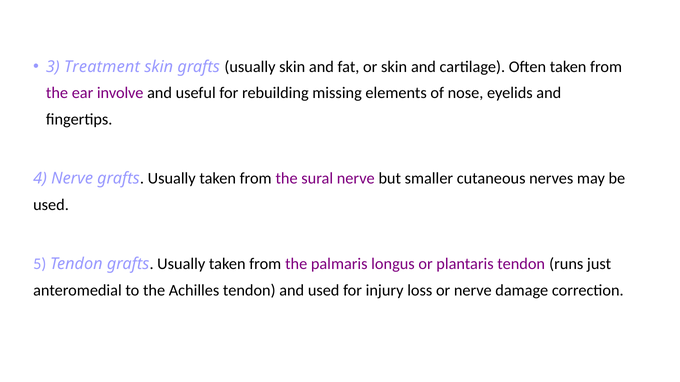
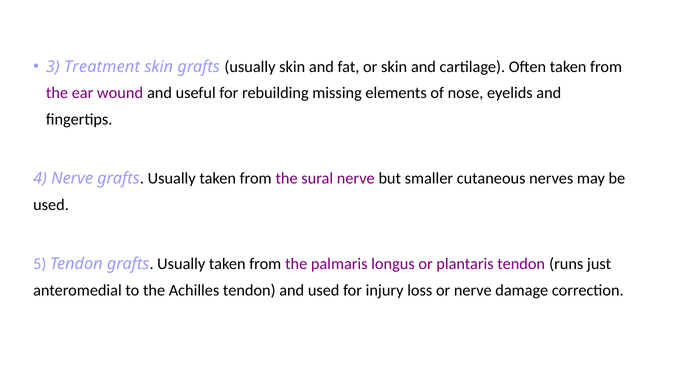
involve: involve -> wound (120, 93)
